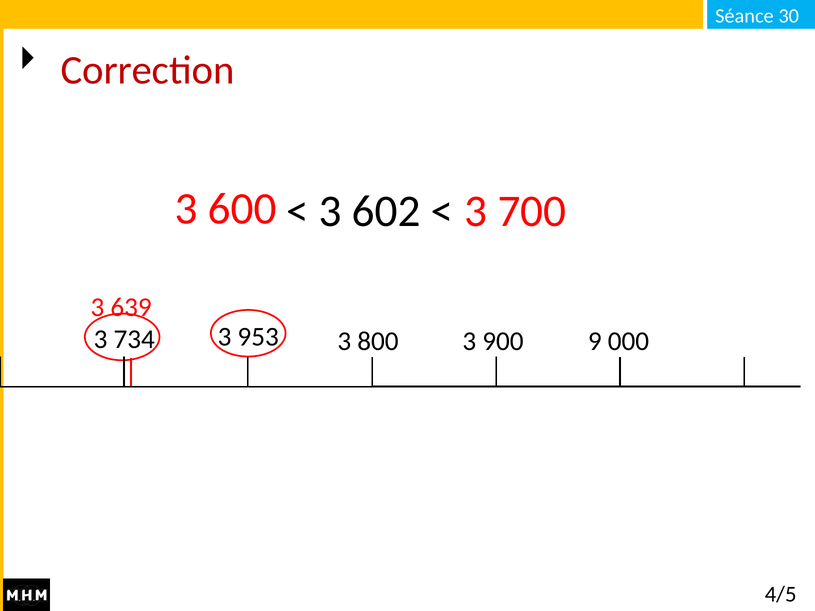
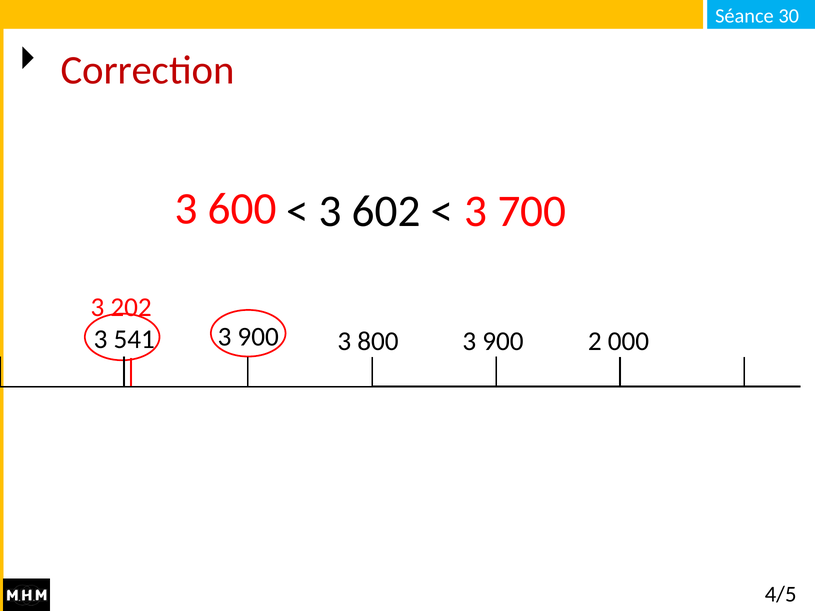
639: 639 -> 202 (131, 308)
734: 734 -> 541 (134, 339)
953: 953 -> 900 (258, 337)
9: 9 -> 2 (595, 341)
